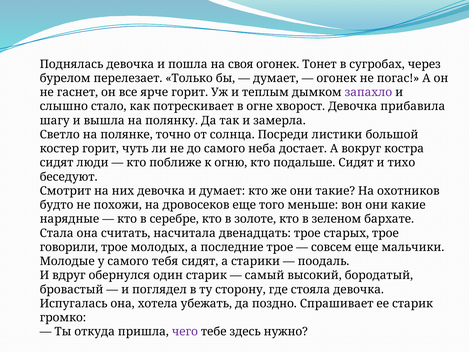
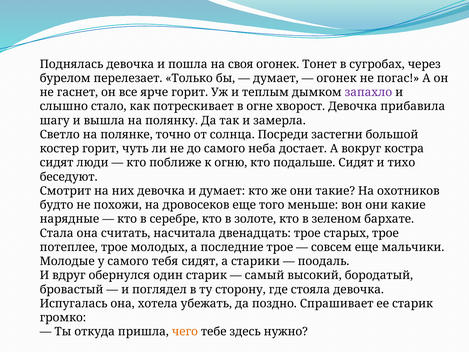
листики: листики -> застегни (337, 134)
говорили: говорили -> потеплее (69, 247)
чего colour: purple -> orange (185, 331)
